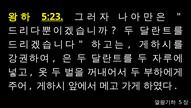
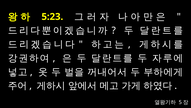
5:23 underline: present -> none (52, 17)
